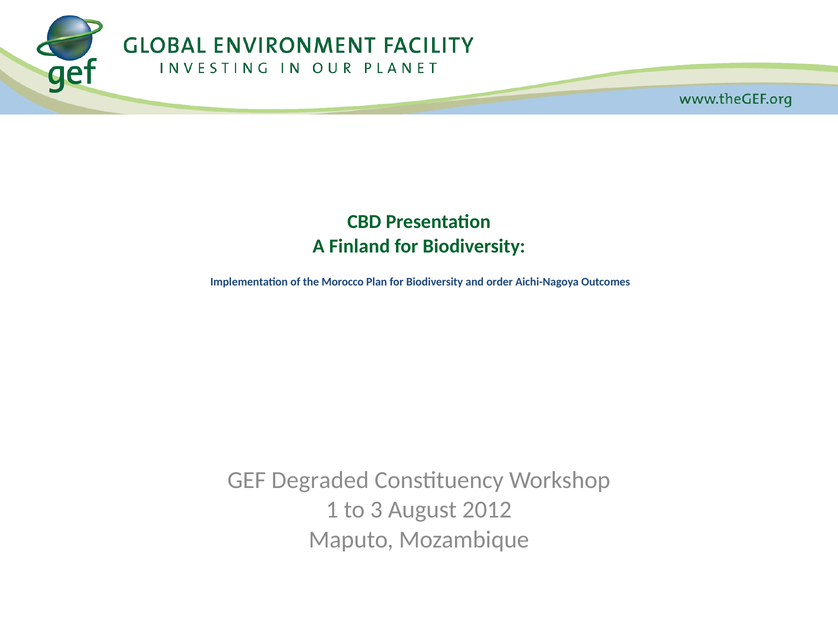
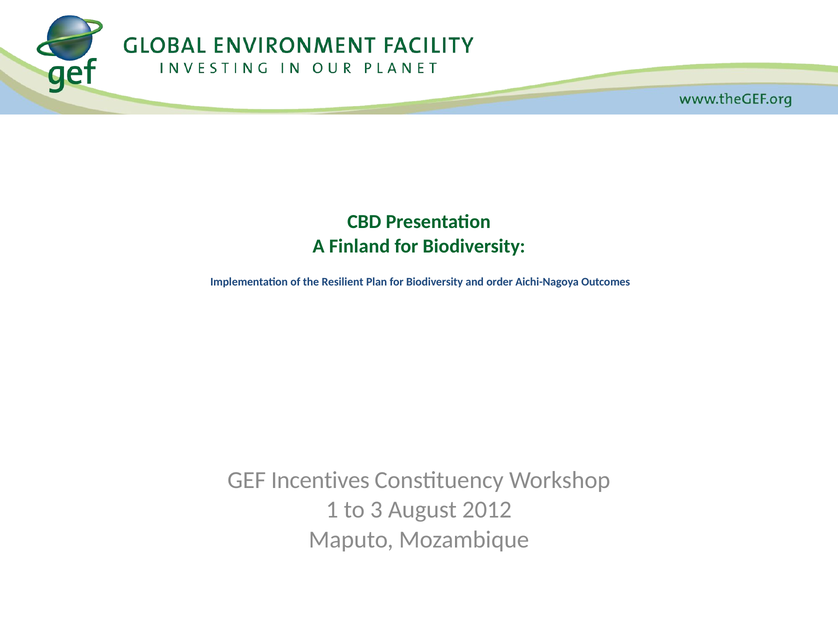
Morocco: Morocco -> Resilient (343, 282)
Degraded: Degraded -> Incentives (320, 480)
